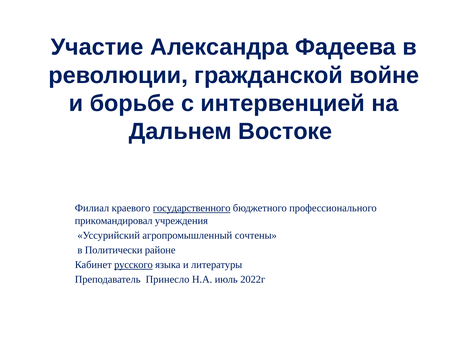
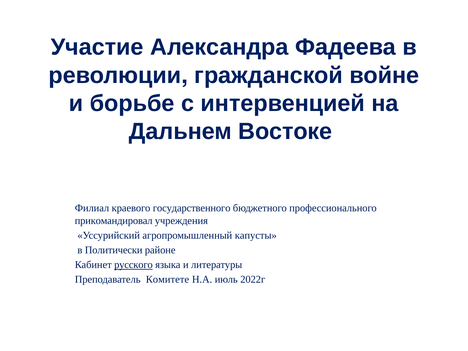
государственного underline: present -> none (192, 208)
сочтены: сочтены -> капусты (256, 235)
Принесло: Принесло -> Комитете (168, 279)
